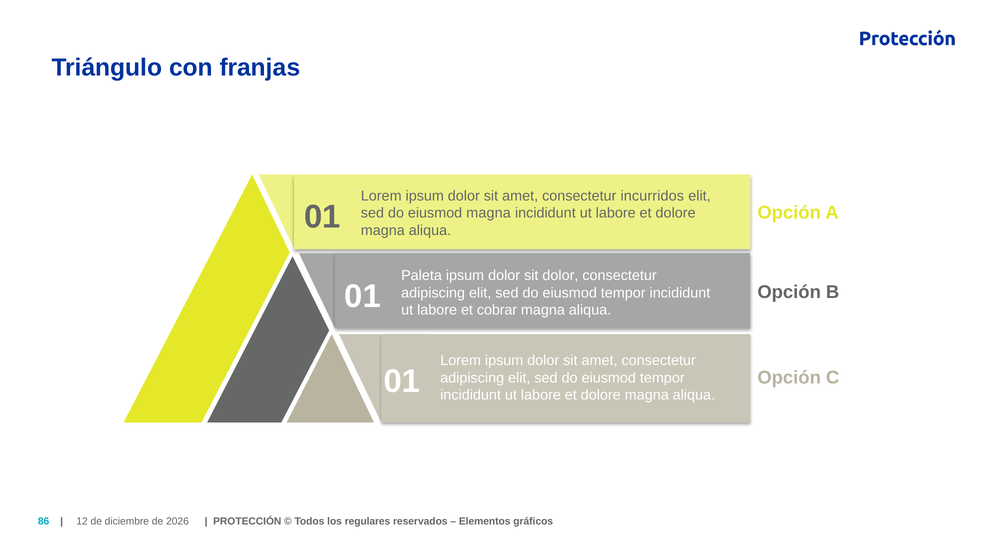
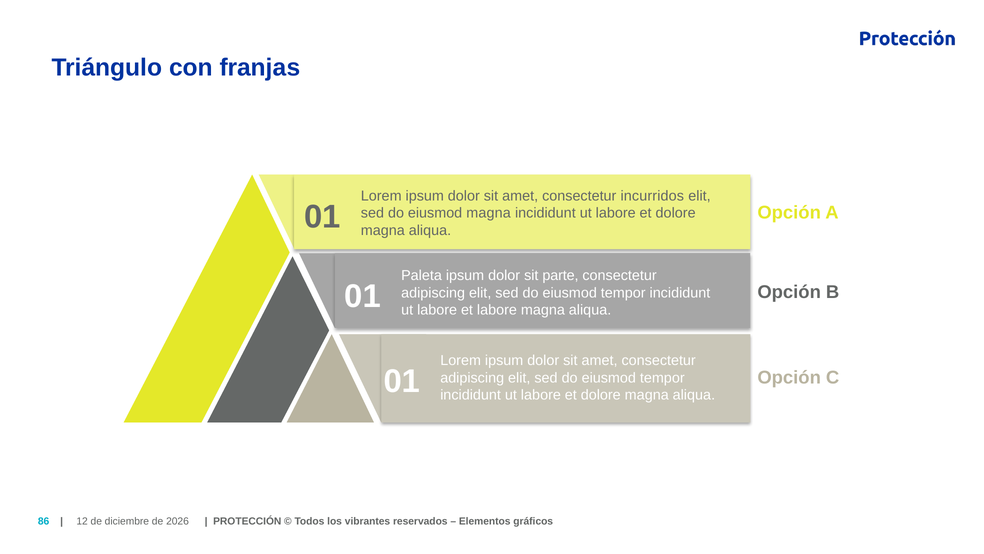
sit dolor: dolor -> parte (561, 275)
et cobrar: cobrar -> labore (497, 310)
regulares: regulares -> vibrantes (368, 521)
